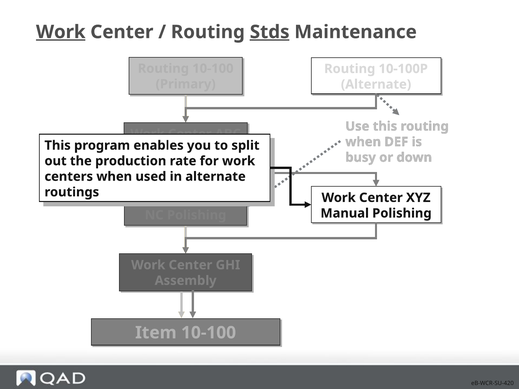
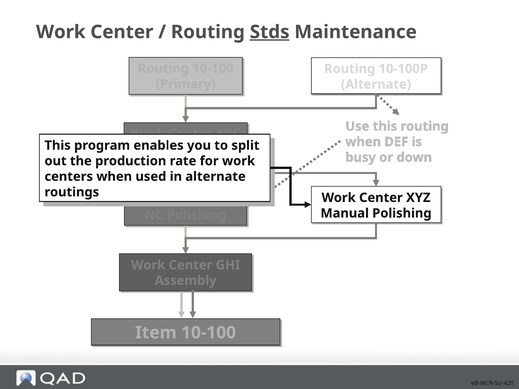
Work underline: present -> none (61, 32)
